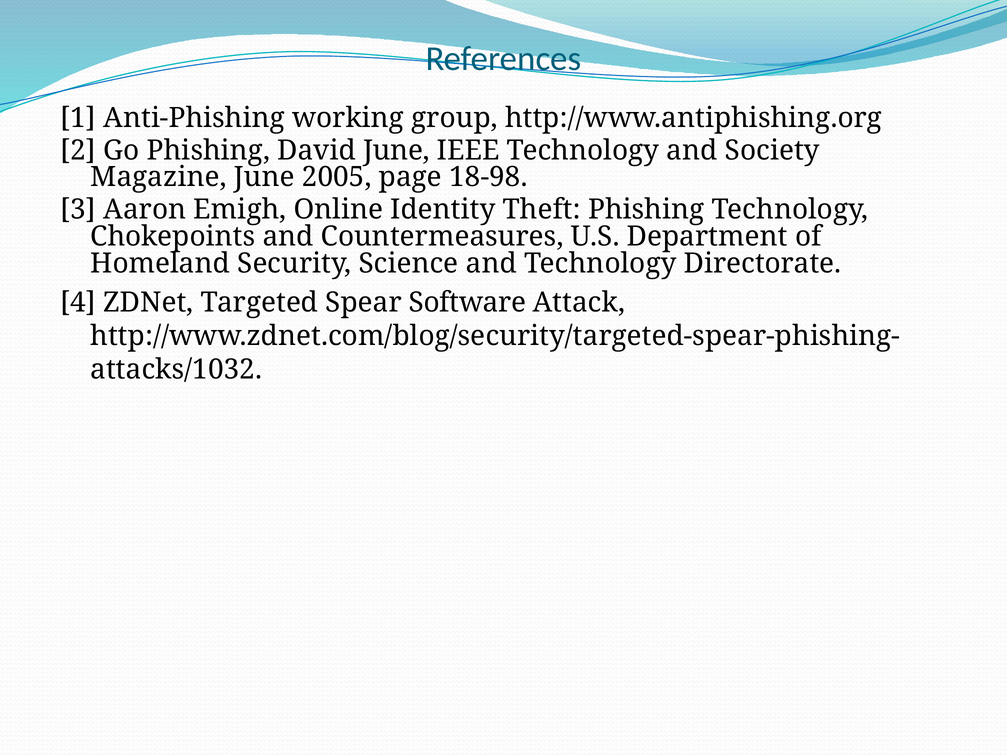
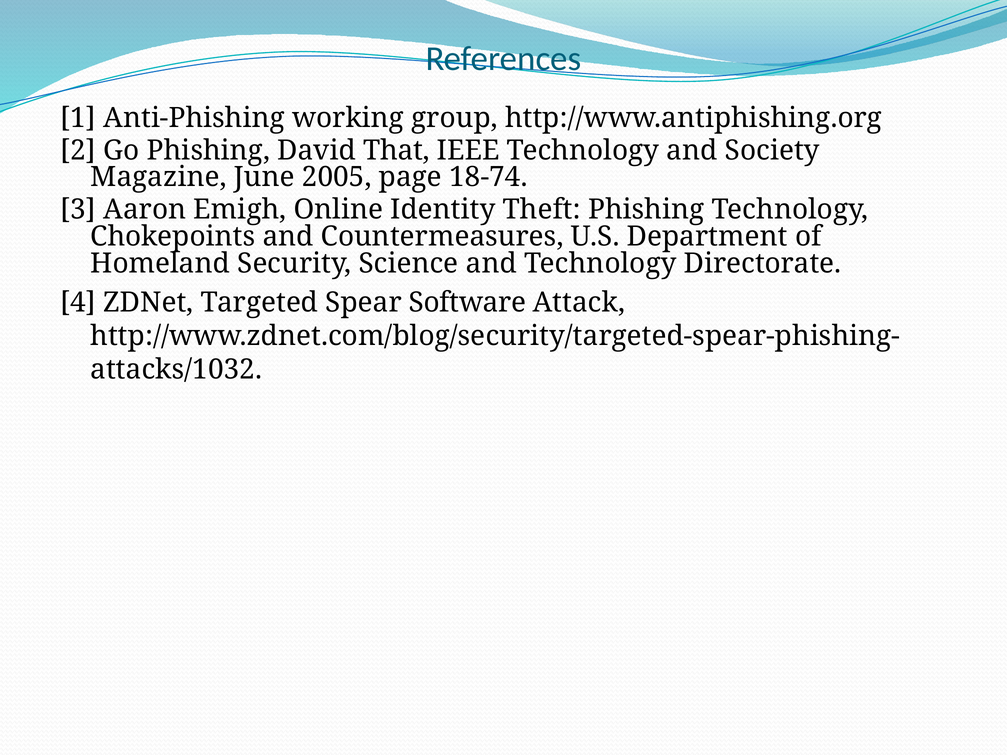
David June: June -> That (397, 150)
18-98: 18-98 -> 18-74 (488, 177)
